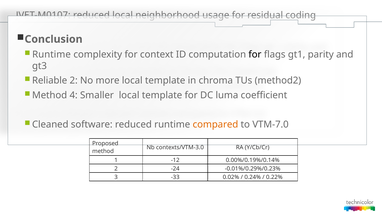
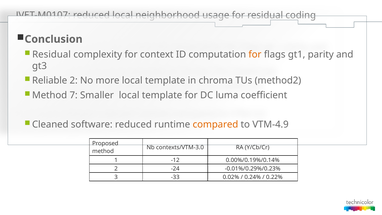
Runtime: Runtime -> Residual (52, 54)
for colour: black -> orange (255, 54)
4: 4 -> 7 (74, 95)
VTM-7.0: VTM-7.0 -> VTM-4.9 (271, 124)
